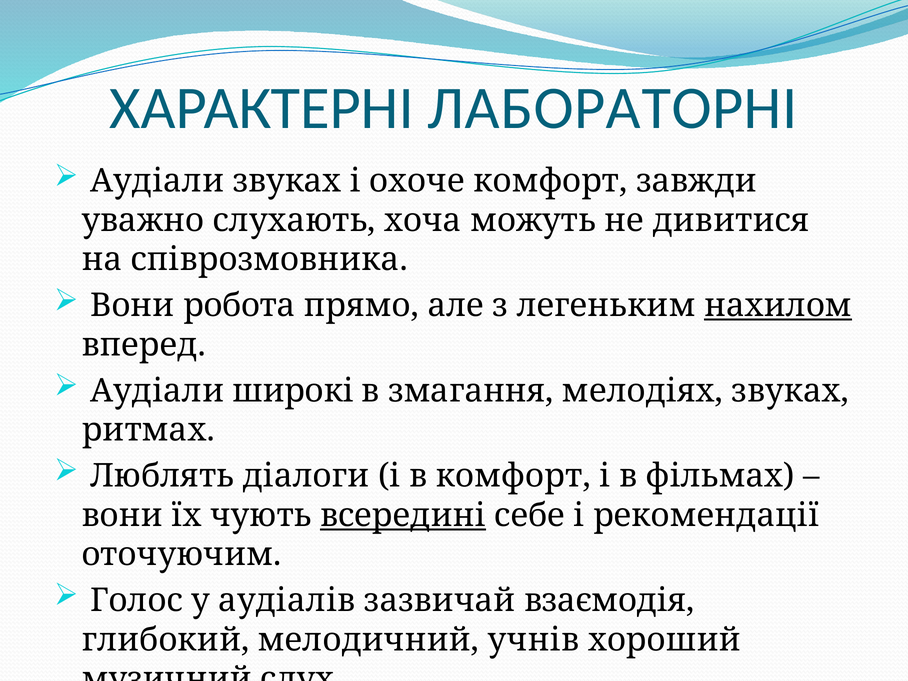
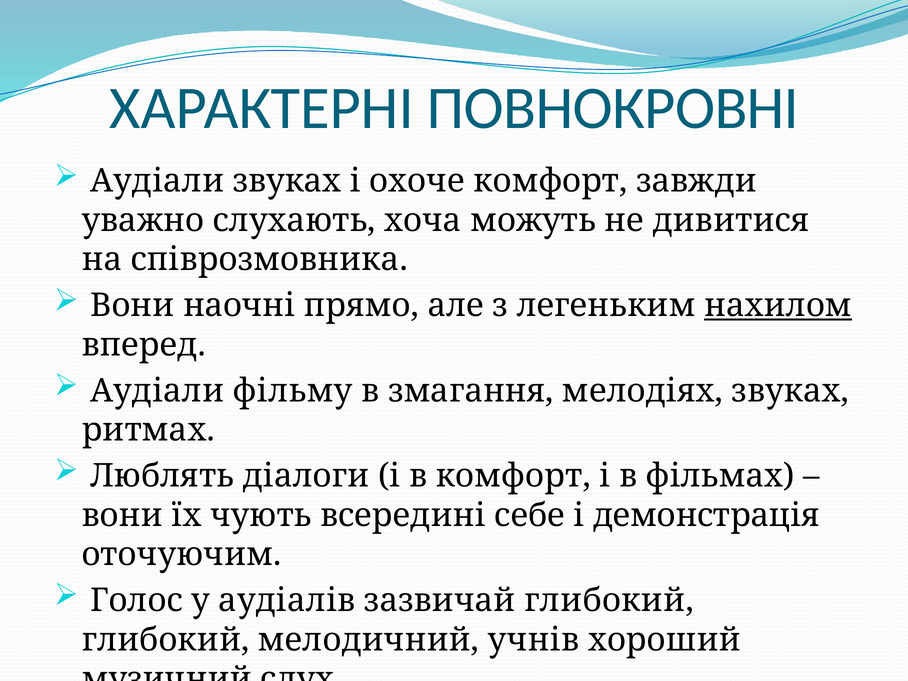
ЛАБОРАТОРНІ: ЛАБОРАТОРНІ -> ПОВНОКРОВНІ (613, 108)
робота: робота -> наочні (239, 306)
широкі: широкі -> фільму (293, 391)
всередині underline: present -> none (403, 515)
рекомендації: рекомендації -> демонстрація (706, 515)
зазвичай взаємодія: взаємодія -> глибокий (609, 600)
